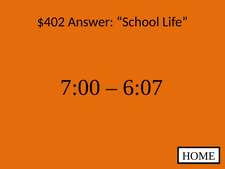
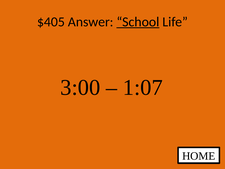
$402: $402 -> $405 (51, 22)
School underline: none -> present (138, 22)
7:00: 7:00 -> 3:00 (80, 87)
6:07: 6:07 -> 1:07 (143, 87)
